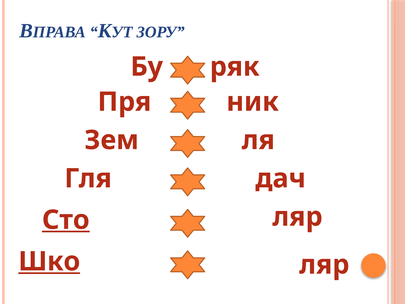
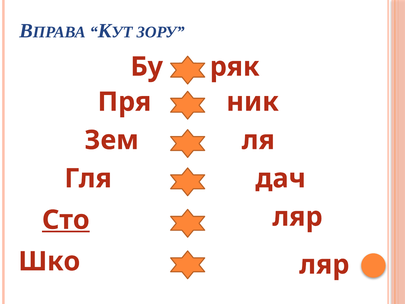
Шко underline: present -> none (49, 261)
